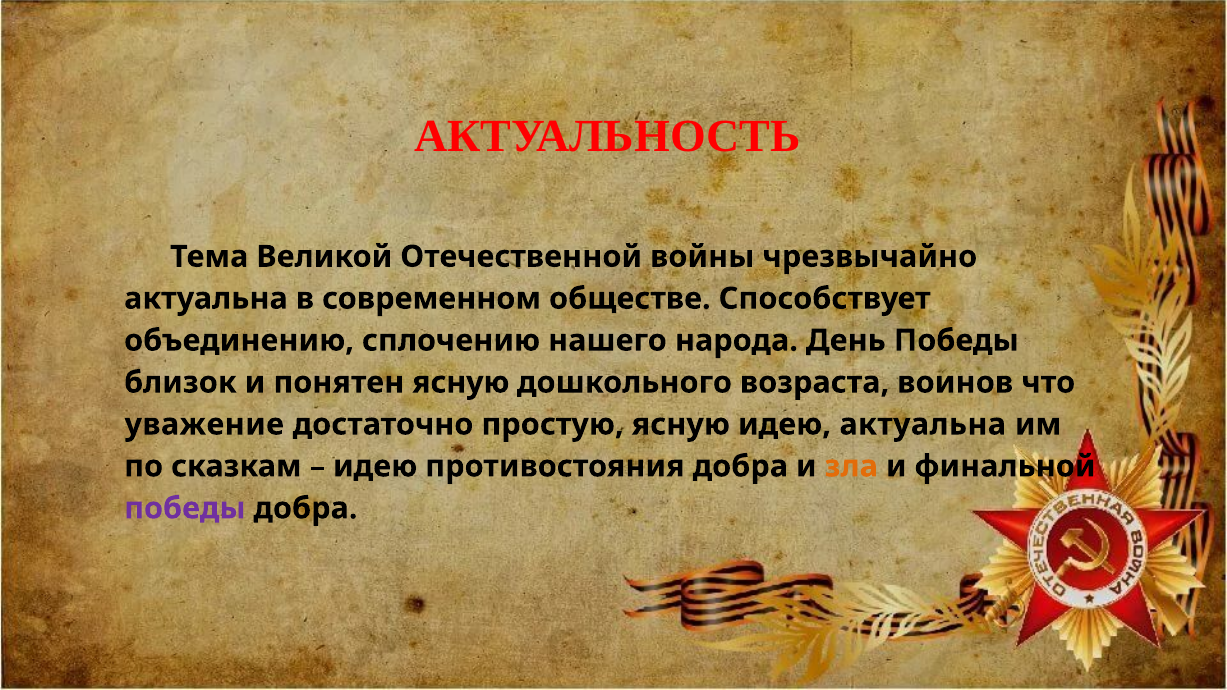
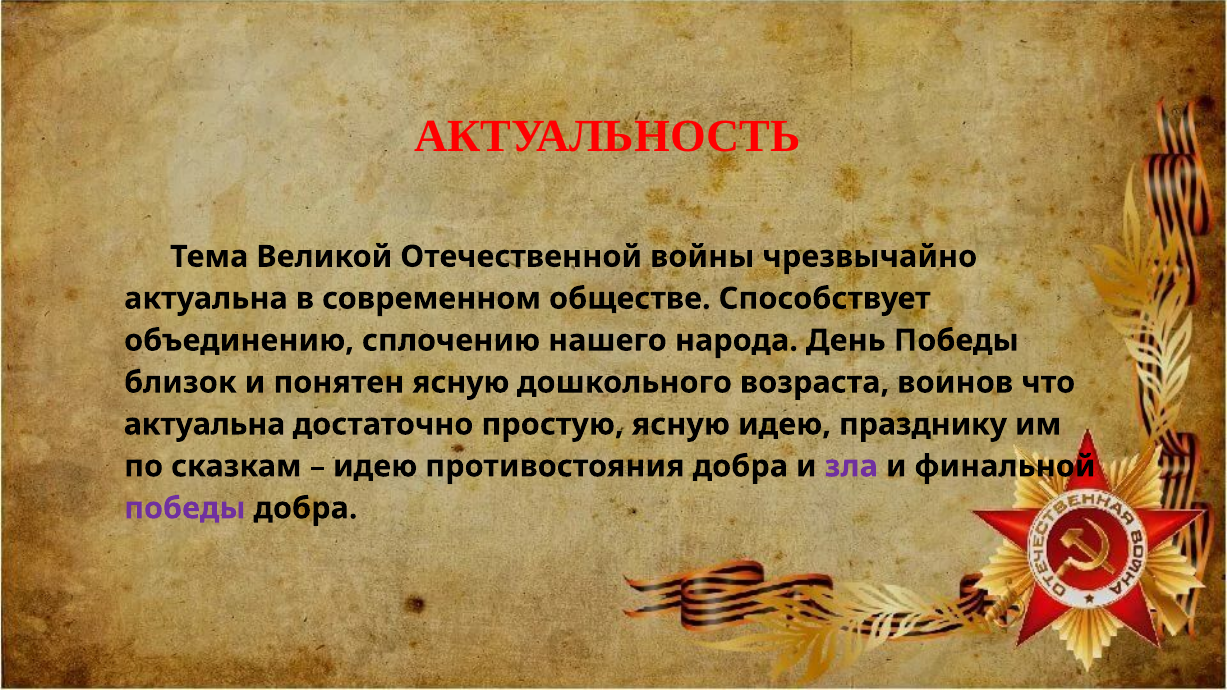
уважение: уважение -> актуальна (205, 425)
идею актуальна: актуальна -> празднику (923, 425)
зла colour: orange -> purple (851, 466)
